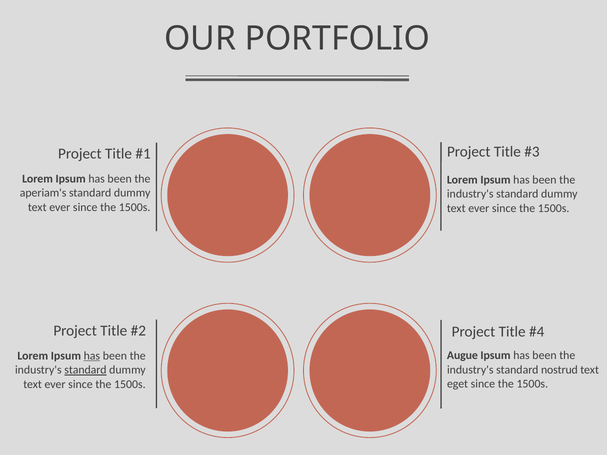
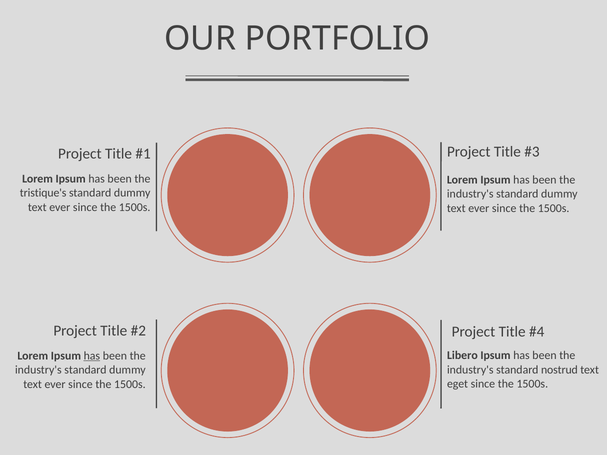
aperiam's: aperiam's -> tristique's (43, 193)
Augue: Augue -> Libero (462, 356)
standard underline: present -> none (85, 370)
